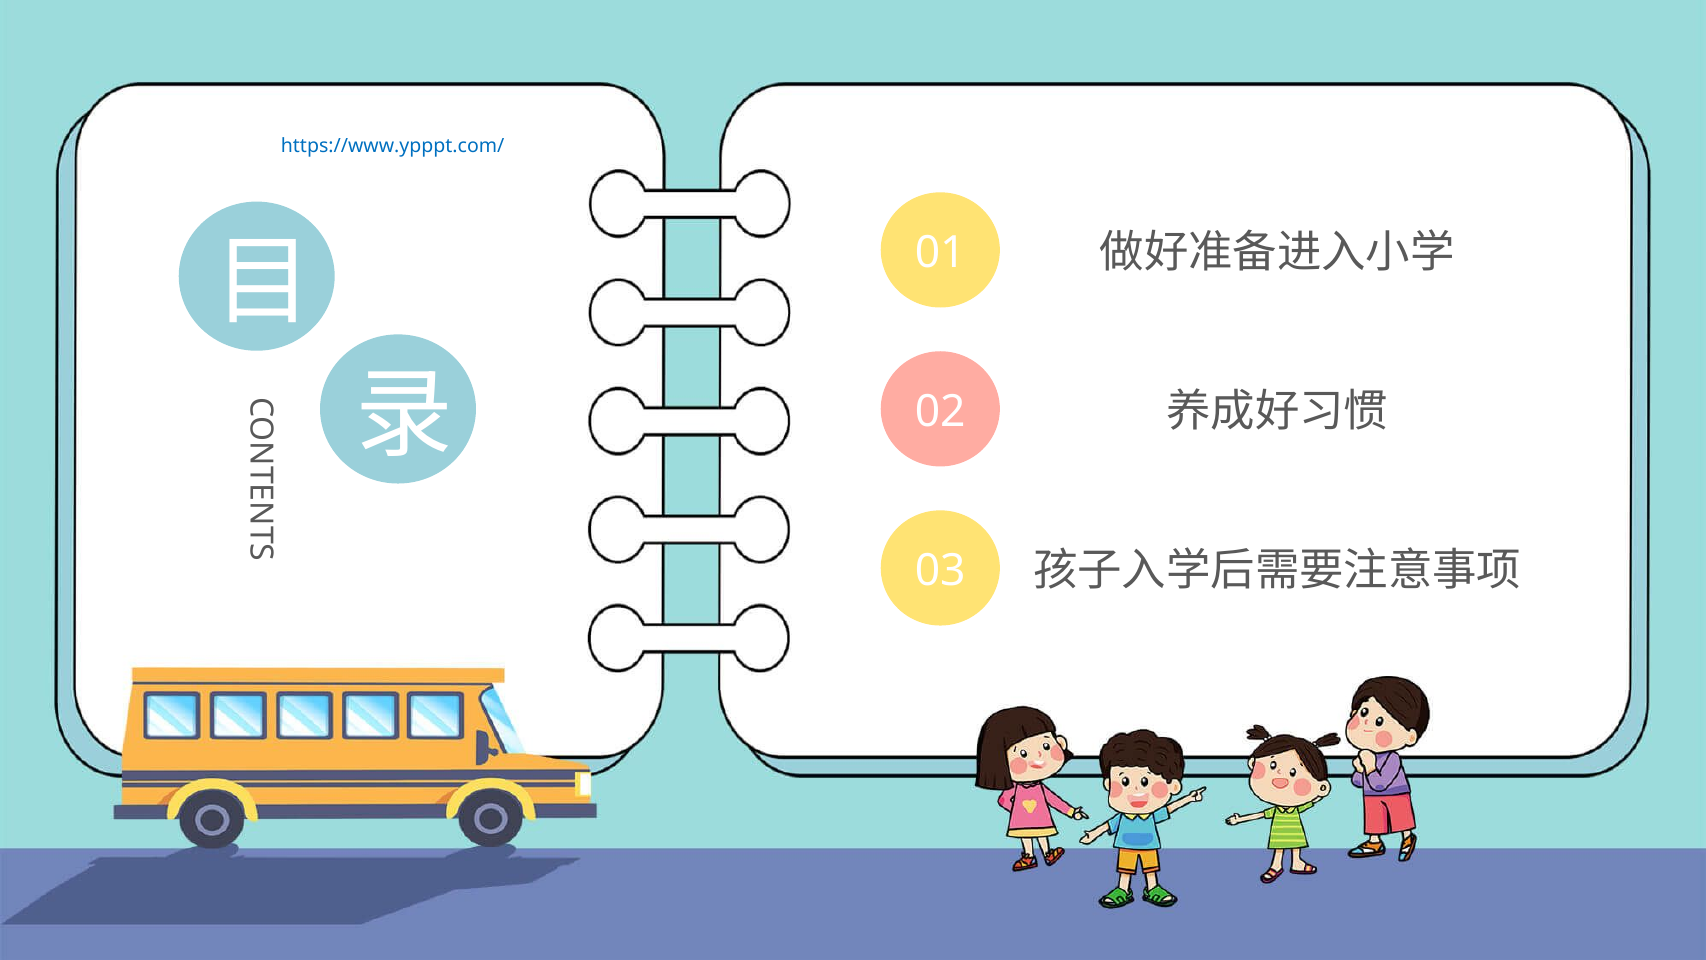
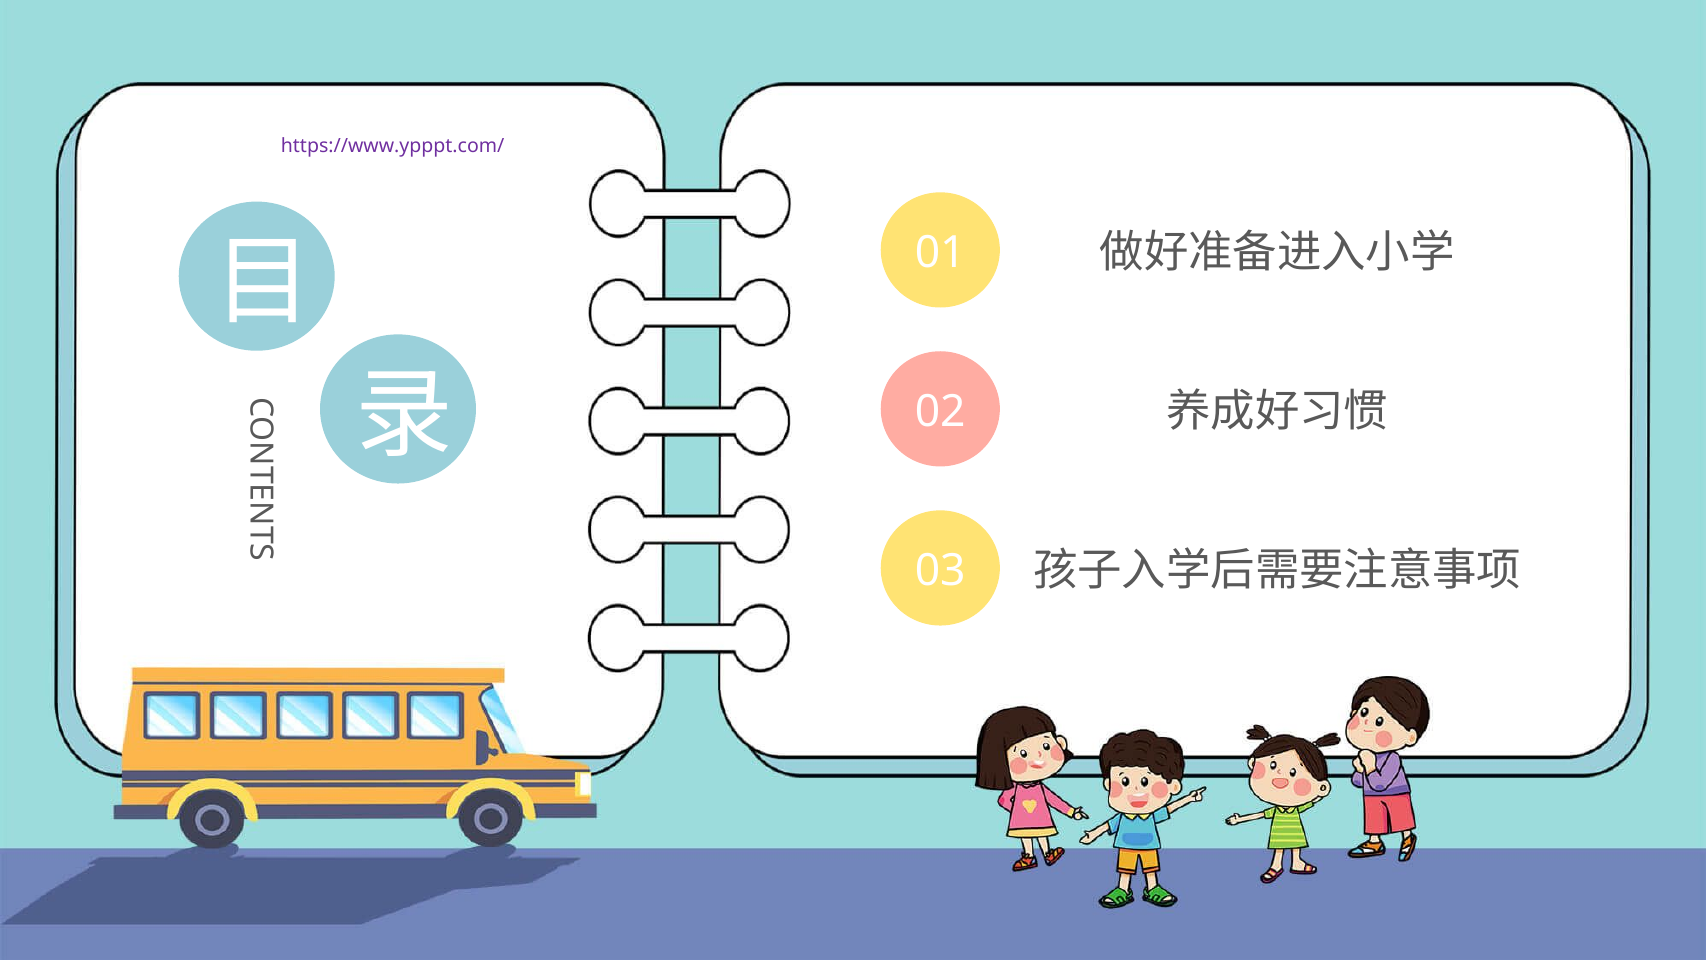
https://www.ypppt.com/ colour: blue -> purple (393, 146)
